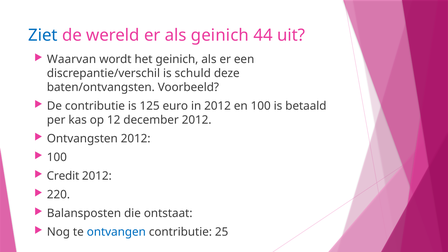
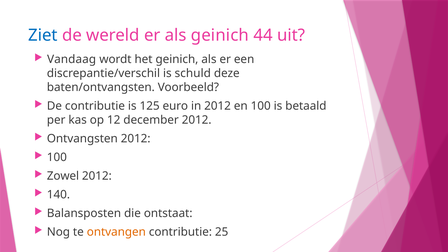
Waarvan: Waarvan -> Vandaag (72, 59)
Credit: Credit -> Zowel (63, 176)
220: 220 -> 140 (58, 195)
ontvangen colour: blue -> orange (116, 232)
